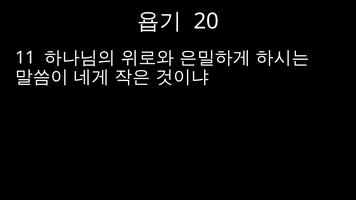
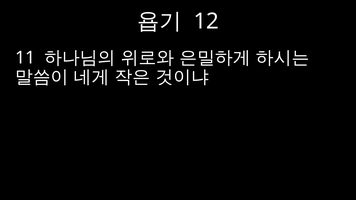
20: 20 -> 12 (206, 21)
